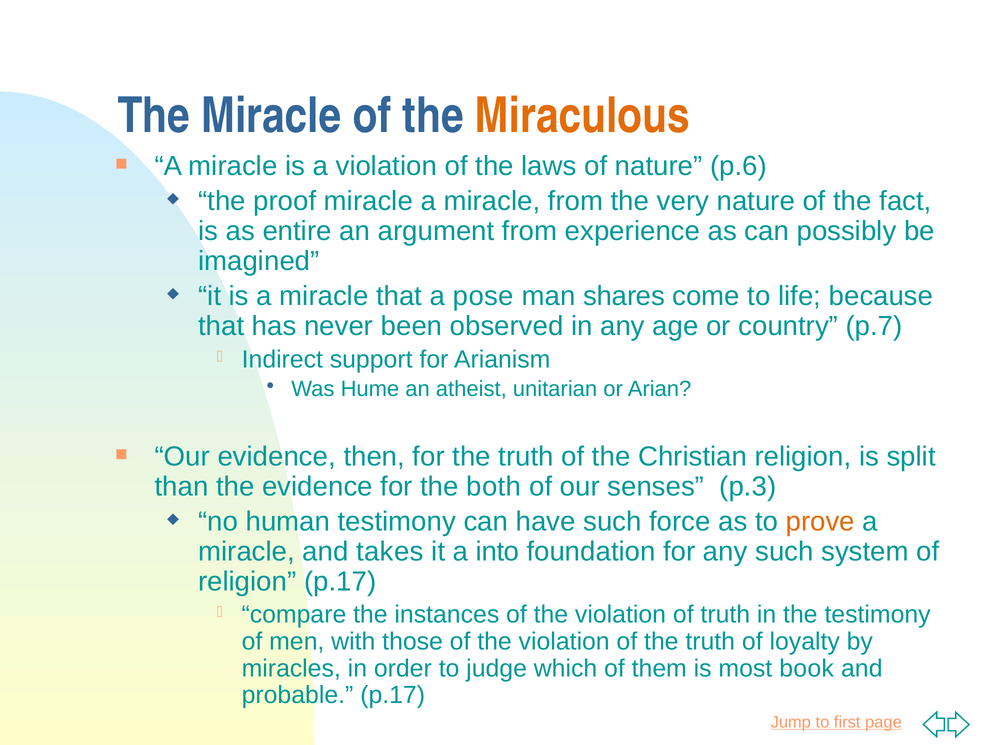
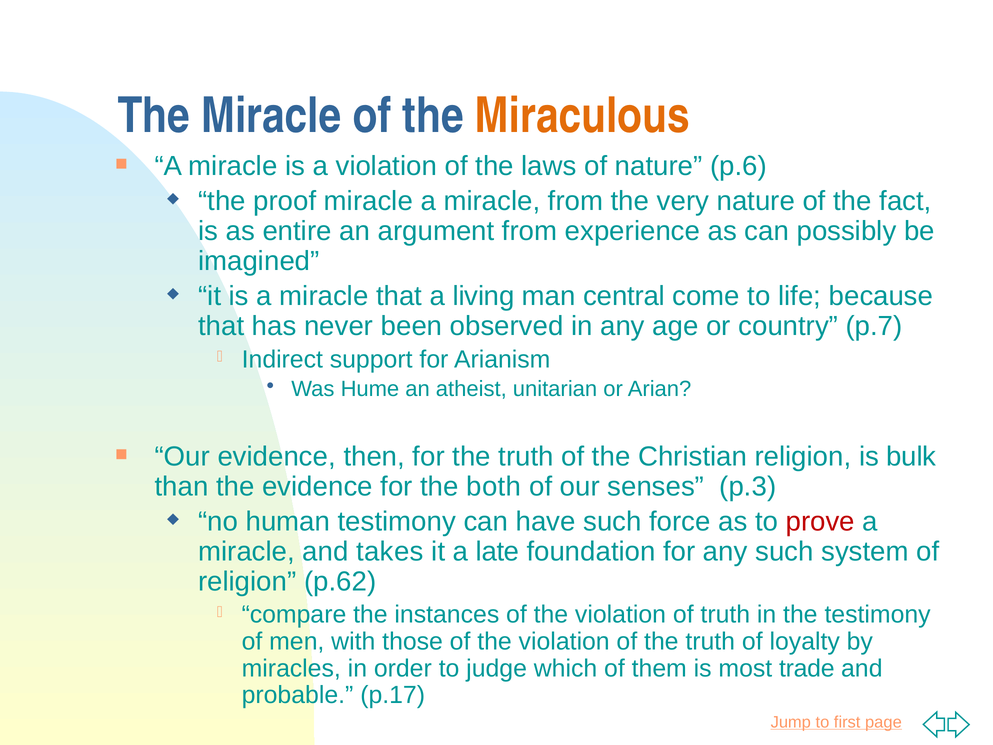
pose: pose -> living (484, 296)
shares: shares -> central (624, 296)
split: split -> bulk (911, 457)
prove colour: orange -> red (820, 522)
into: into -> late (498, 551)
religion p.17: p.17 -> p.62 (340, 581)
book: book -> trade (807, 668)
